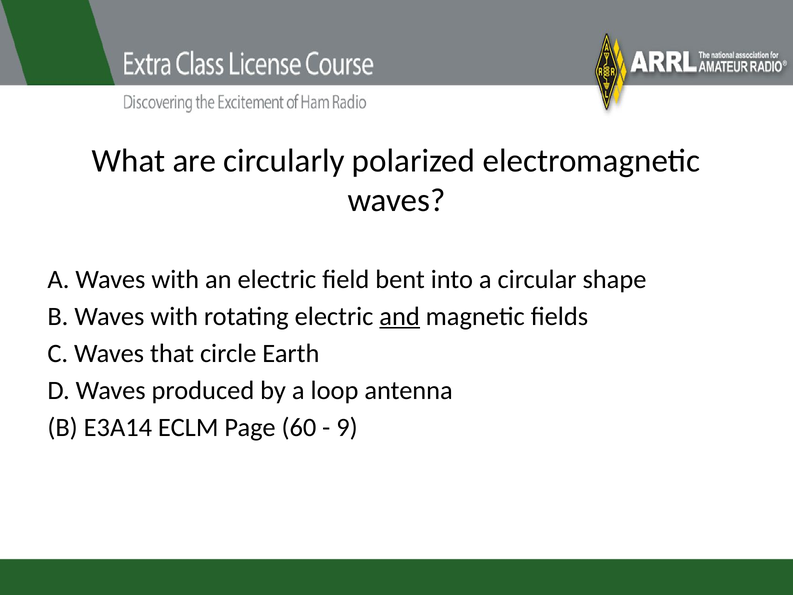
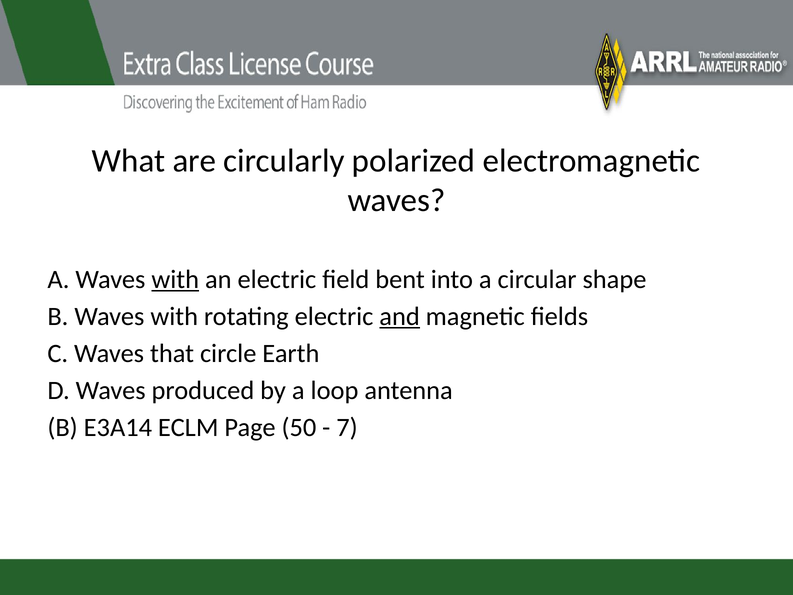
with underline: none -> present (175, 279)
60: 60 -> 50 (299, 427)
9: 9 -> 7 (347, 427)
